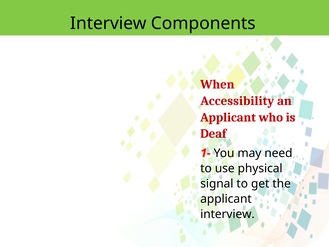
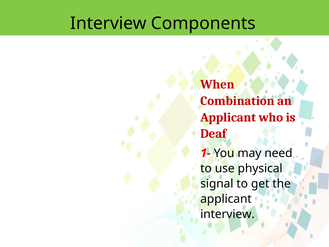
Accessibility: Accessibility -> Combination (237, 101)
